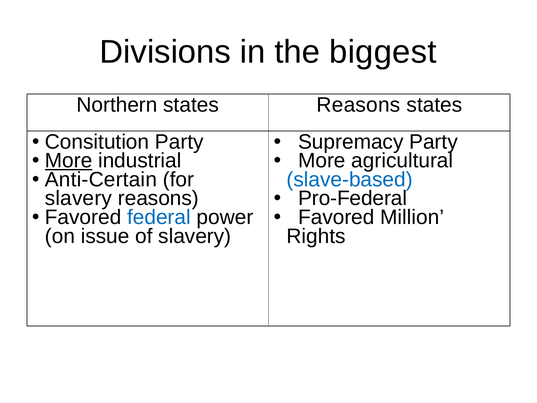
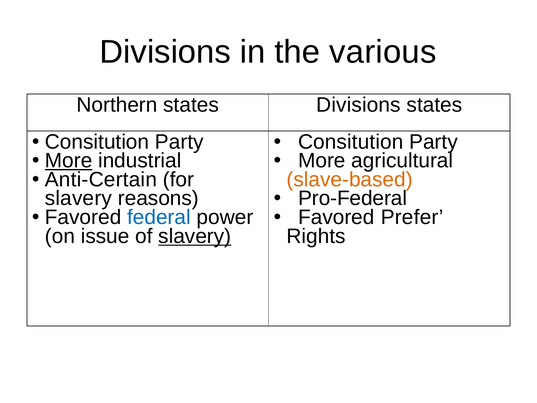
biggest: biggest -> various (383, 52)
states Reasons: Reasons -> Divisions (359, 105)
Supremacy: Supremacy -> Consitution (351, 142)
slave-based colour: blue -> orange (350, 179)
Million: Million -> Prefer (412, 217)
slavery underline: none -> present (195, 236)
